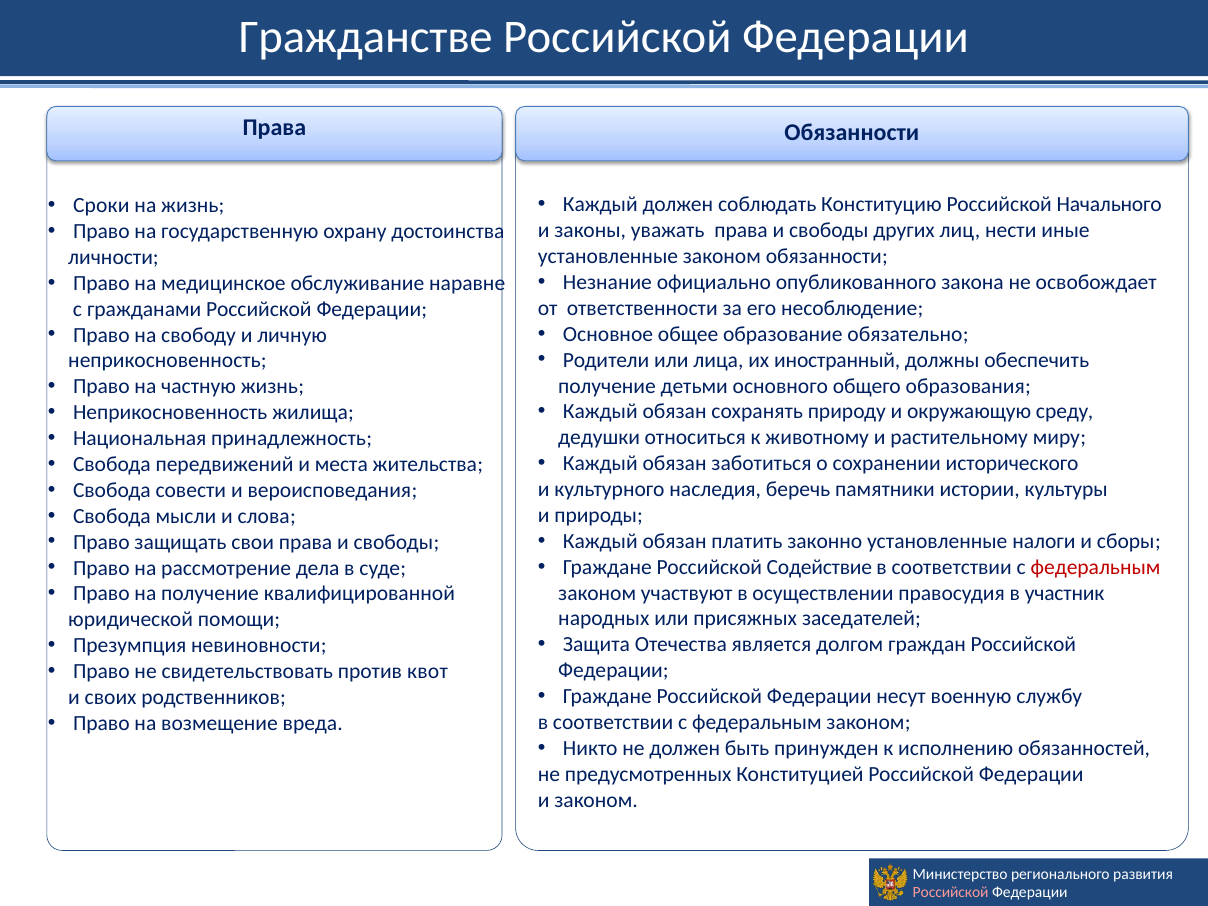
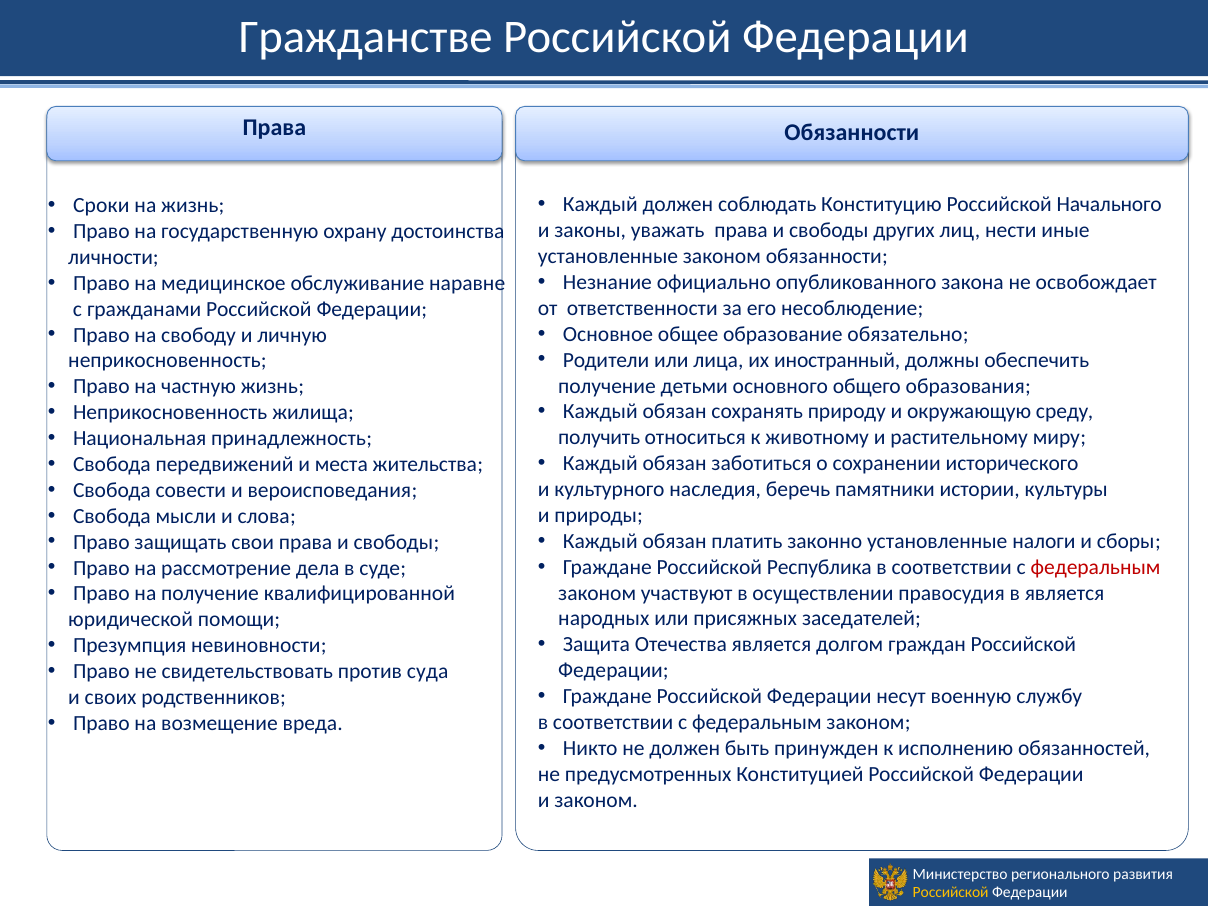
дедушки: дедушки -> получить (599, 438)
Содействие: Содействие -> Республика (819, 567)
в участник: участник -> является (1065, 593)
квот: квот -> суда (428, 671)
Российской colour: pink -> yellow (951, 893)
